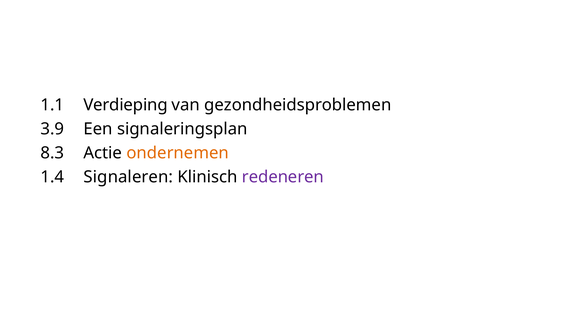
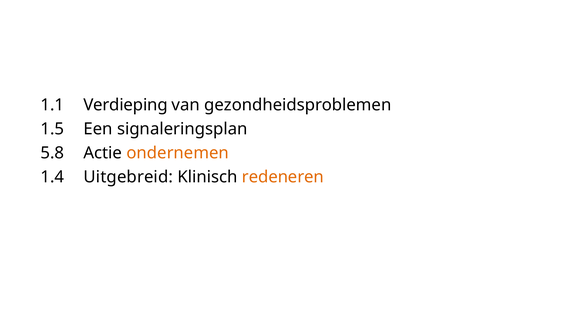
3.9: 3.9 -> 1.5 (52, 129)
8.3: 8.3 -> 5.8 (52, 153)
Signaleren: Signaleren -> Uitgebreid (128, 177)
redeneren colour: purple -> orange (283, 177)
